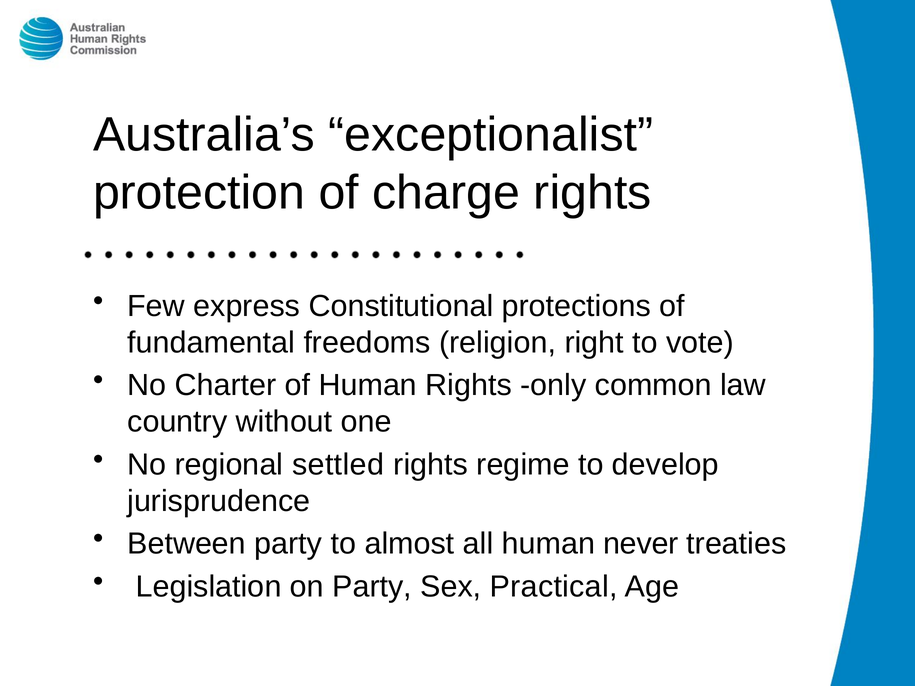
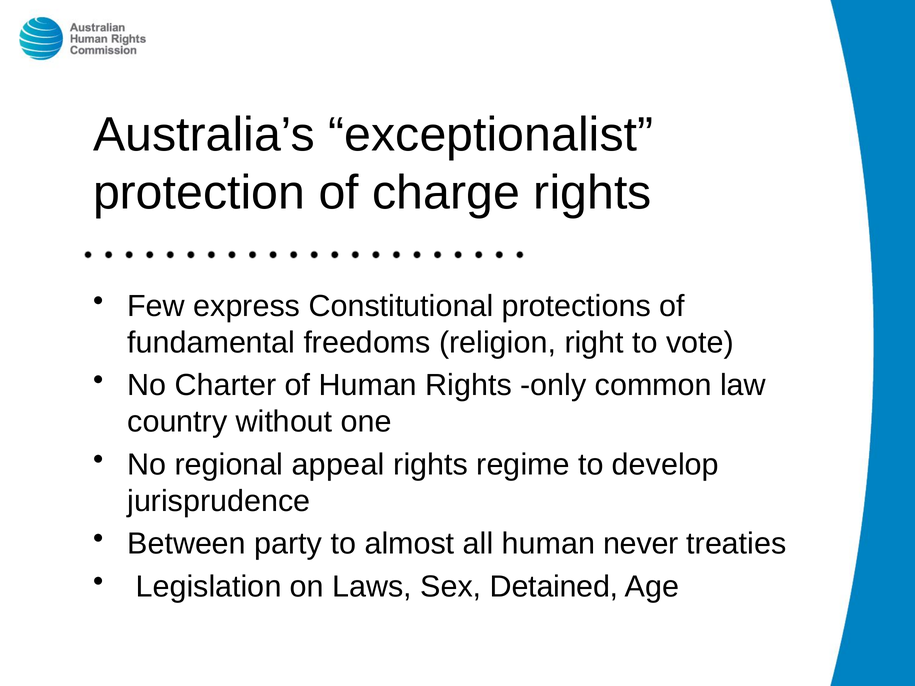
settled: settled -> appeal (338, 465)
on Party: Party -> Laws (372, 587)
Practical: Practical -> Detained (554, 587)
